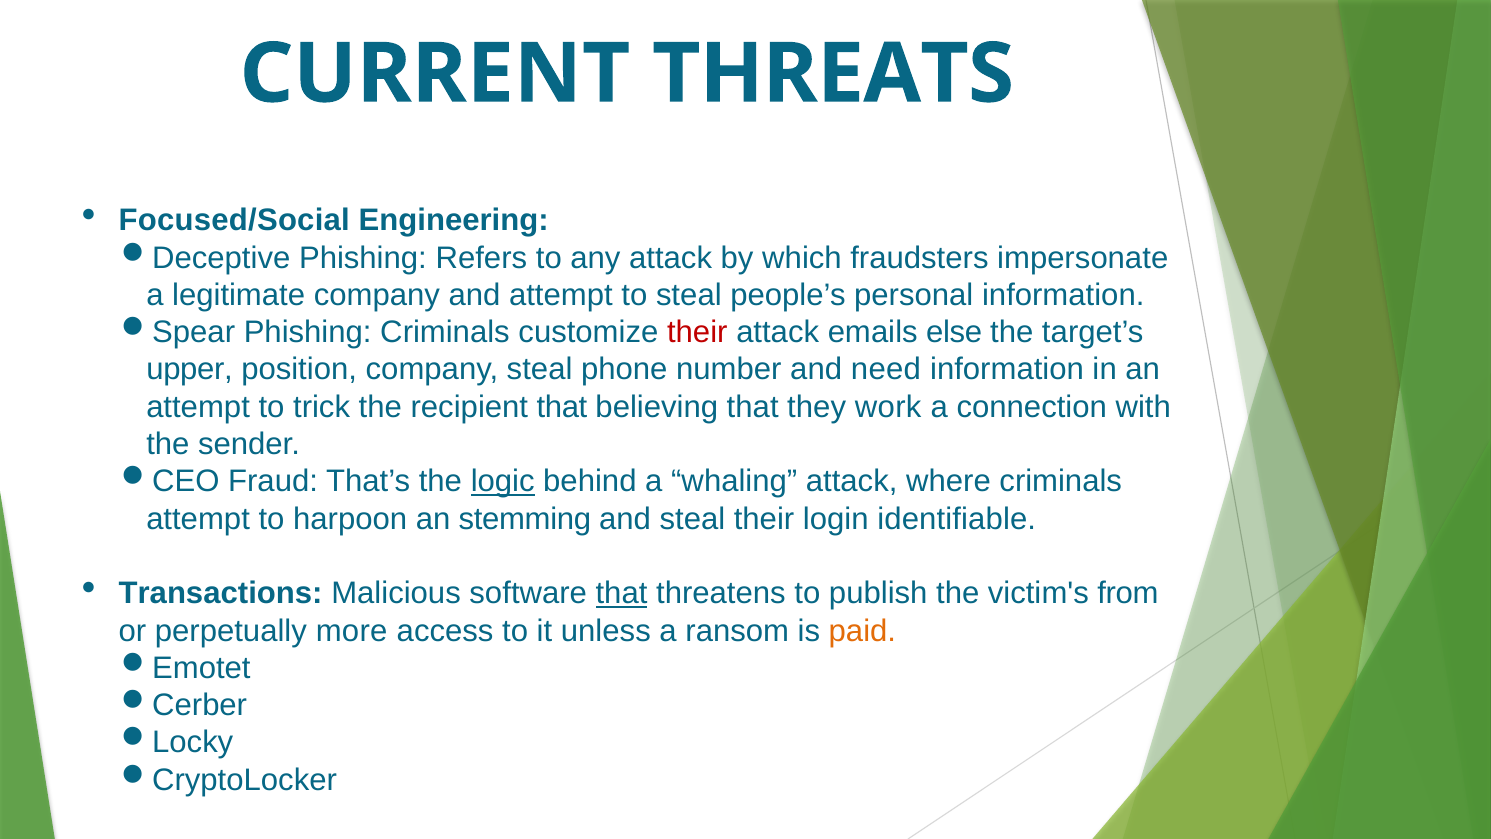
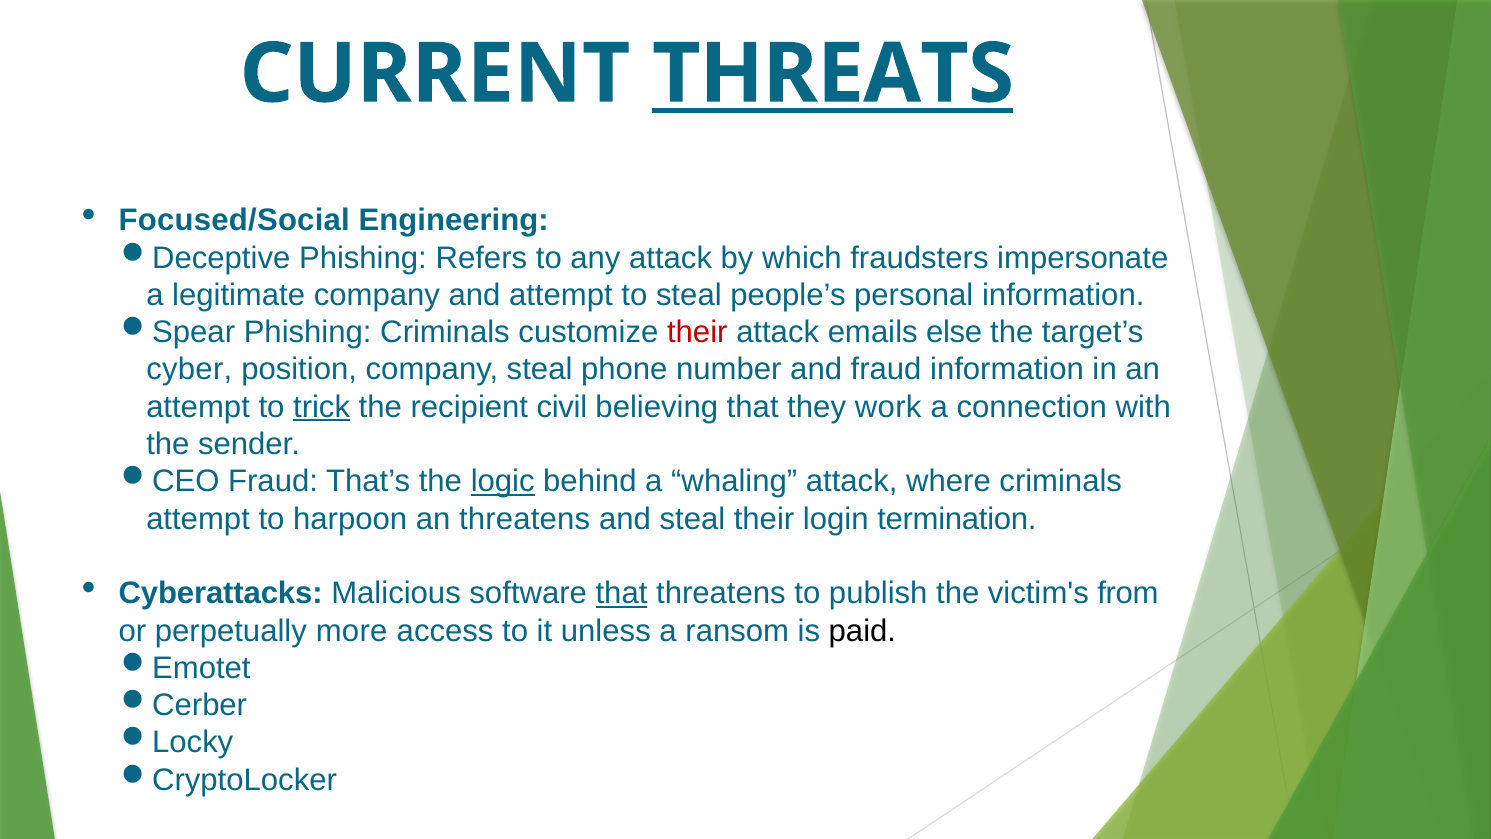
THREATS underline: none -> present (833, 74)
upper: upper -> cyber (189, 370)
and need: need -> fraud (886, 370)
trick underline: none -> present (322, 407)
recipient that: that -> civil (562, 407)
an stemming: stemming -> threatens (525, 519)
identifiable: identifiable -> termination (957, 519)
Transactions: Transactions -> Cyberattacks (221, 593)
paid colour: orange -> black (862, 631)
